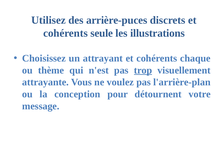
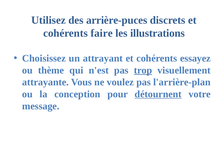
seule: seule -> faire (102, 33)
chaque: chaque -> essayez (195, 58)
détournent underline: none -> present (158, 94)
